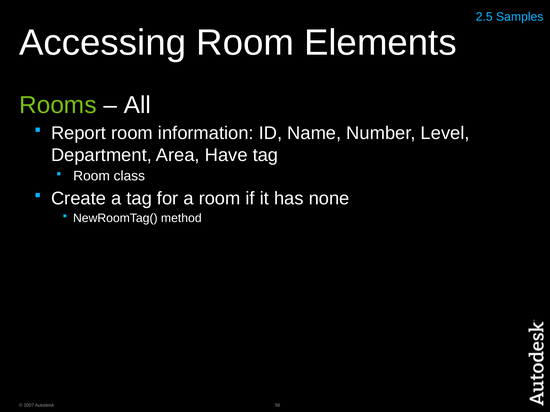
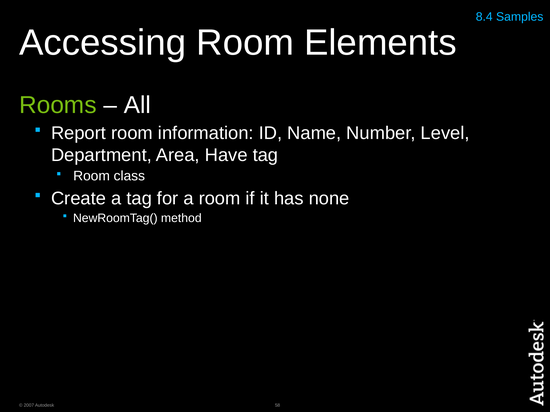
2.5: 2.5 -> 8.4 (484, 17)
